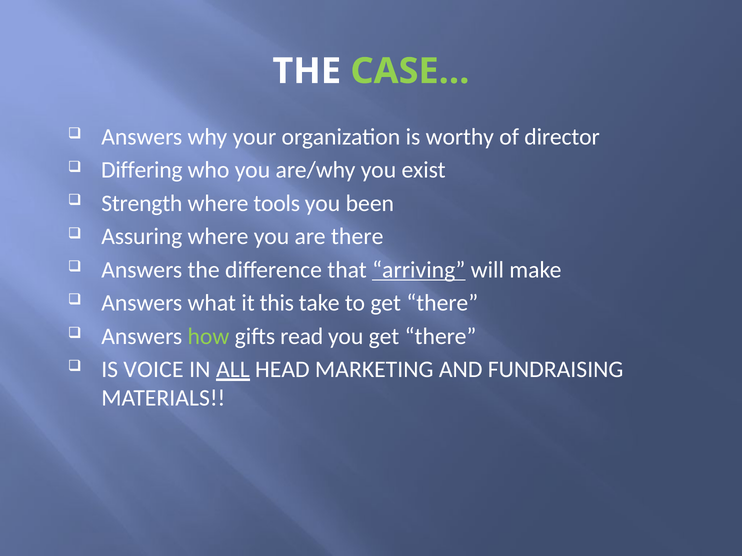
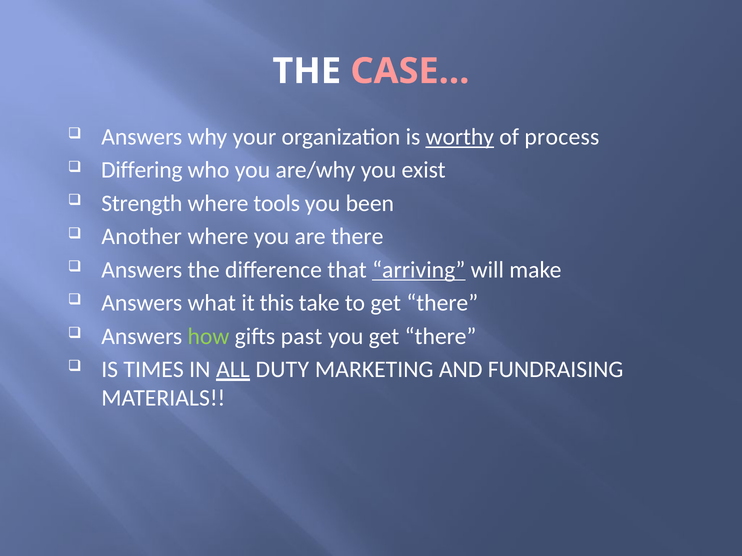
CASE… colour: light green -> pink (410, 71)
worthy underline: none -> present (460, 137)
director: director -> process (562, 137)
Assuring: Assuring -> Another (142, 237)
read: read -> past (301, 337)
VOICE: VOICE -> TIMES (154, 370)
HEAD: HEAD -> DUTY (282, 370)
